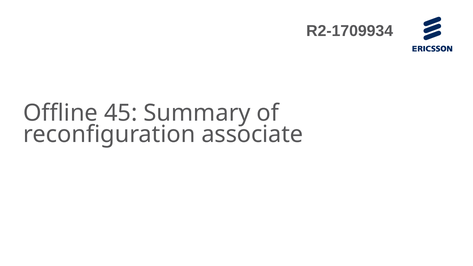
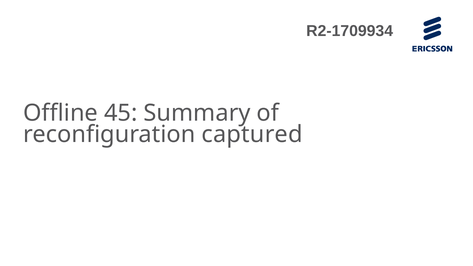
associate: associate -> captured (252, 134)
